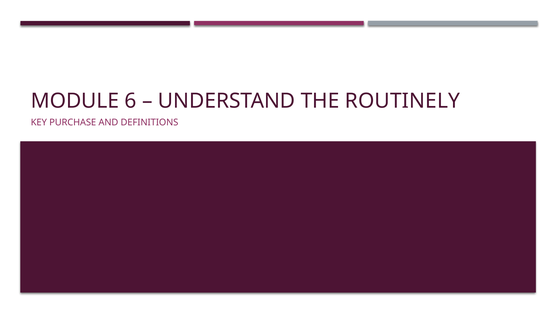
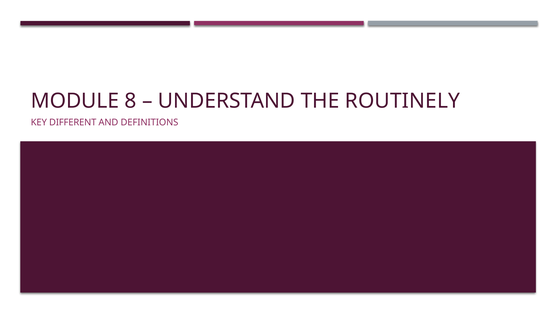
6: 6 -> 8 (131, 101)
PURCHASE: PURCHASE -> DIFFERENT (73, 123)
